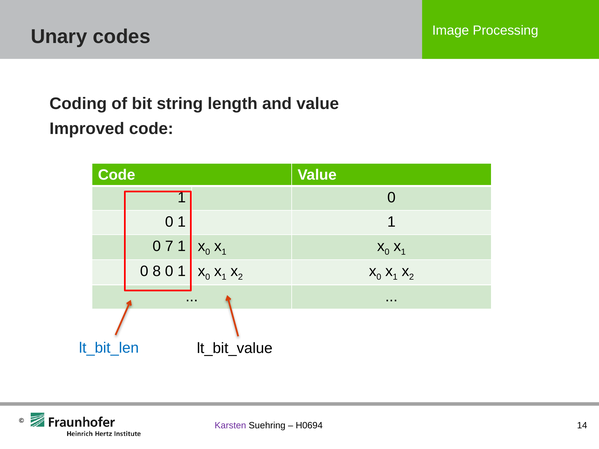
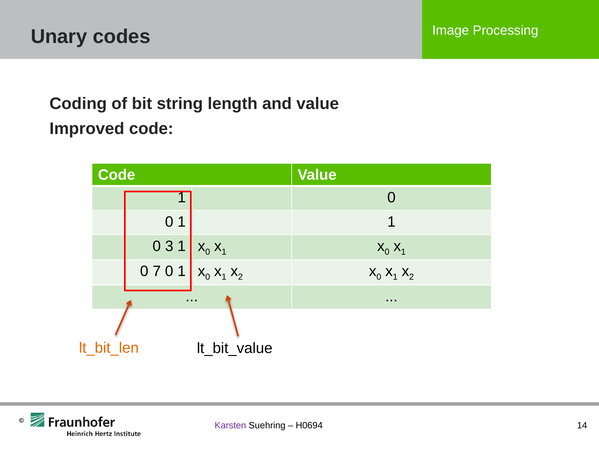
7: 7 -> 3 (169, 246)
8: 8 -> 7 (157, 271)
lt_bit_len colour: blue -> orange (109, 348)
